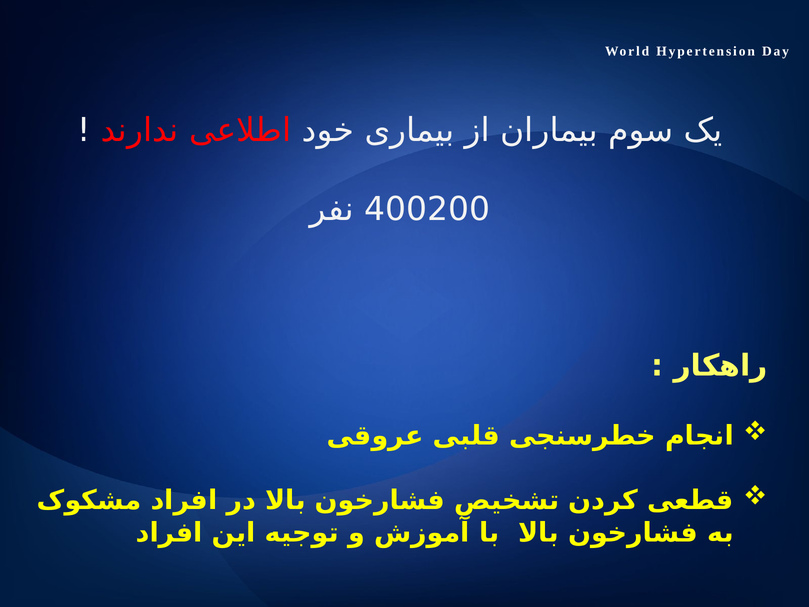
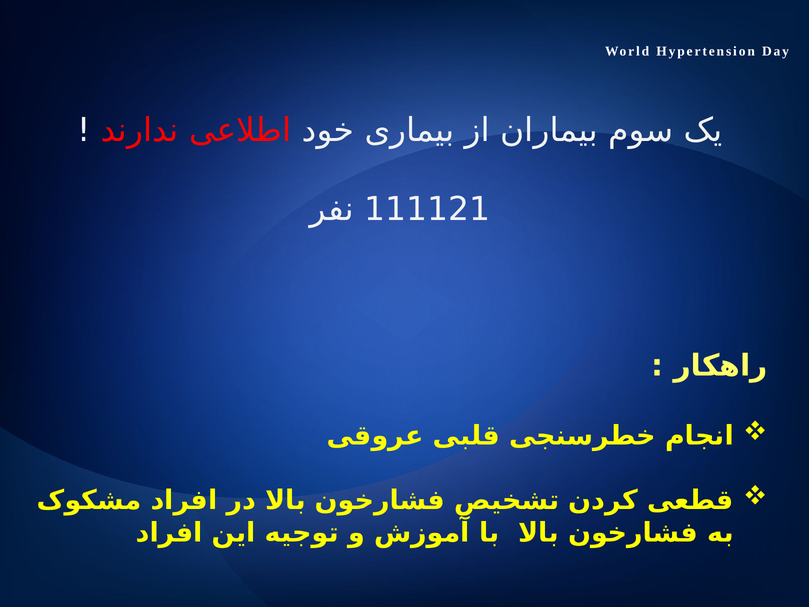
400200: 400200 -> 111121 (427, 209)
